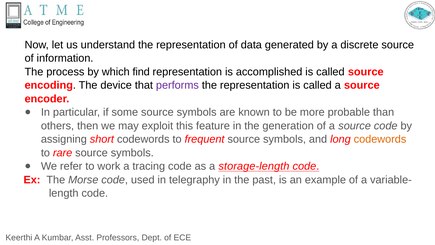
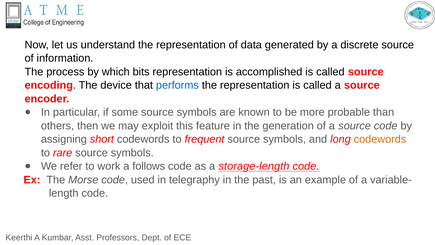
find: find -> bits (141, 72)
performs colour: purple -> blue (177, 85)
tracing: tracing -> follows (149, 166)
